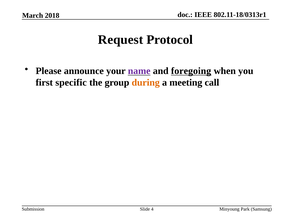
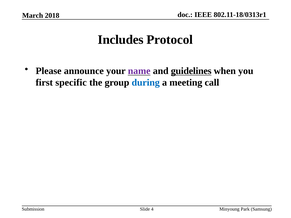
Request: Request -> Includes (121, 40)
foregoing: foregoing -> guidelines (191, 71)
during colour: orange -> blue (146, 83)
